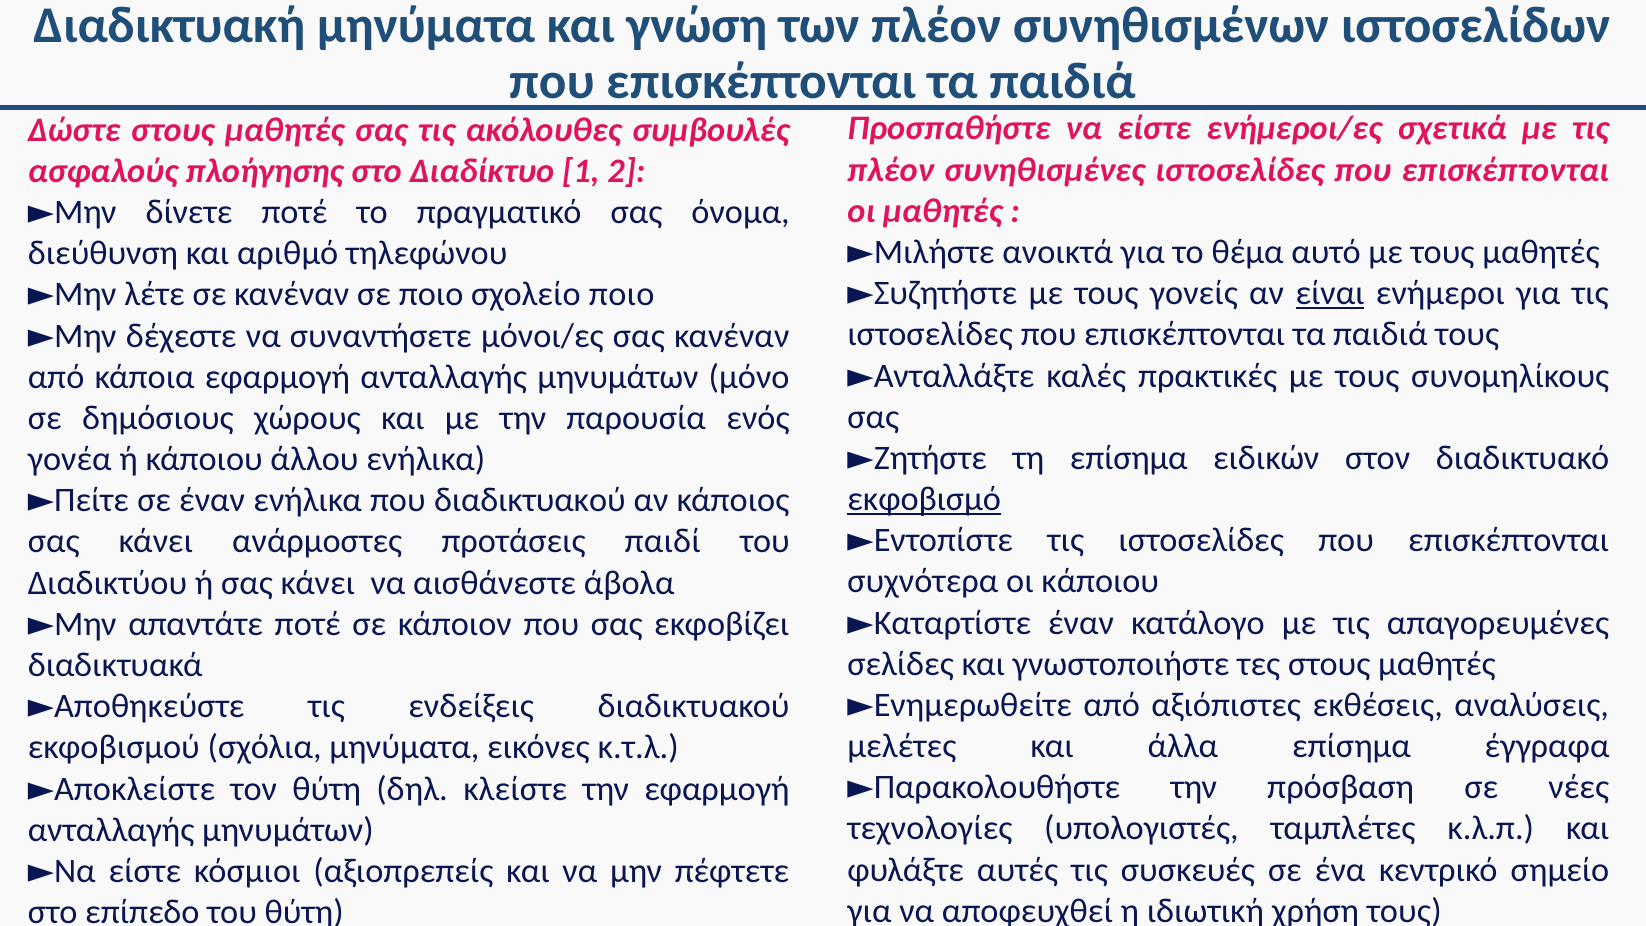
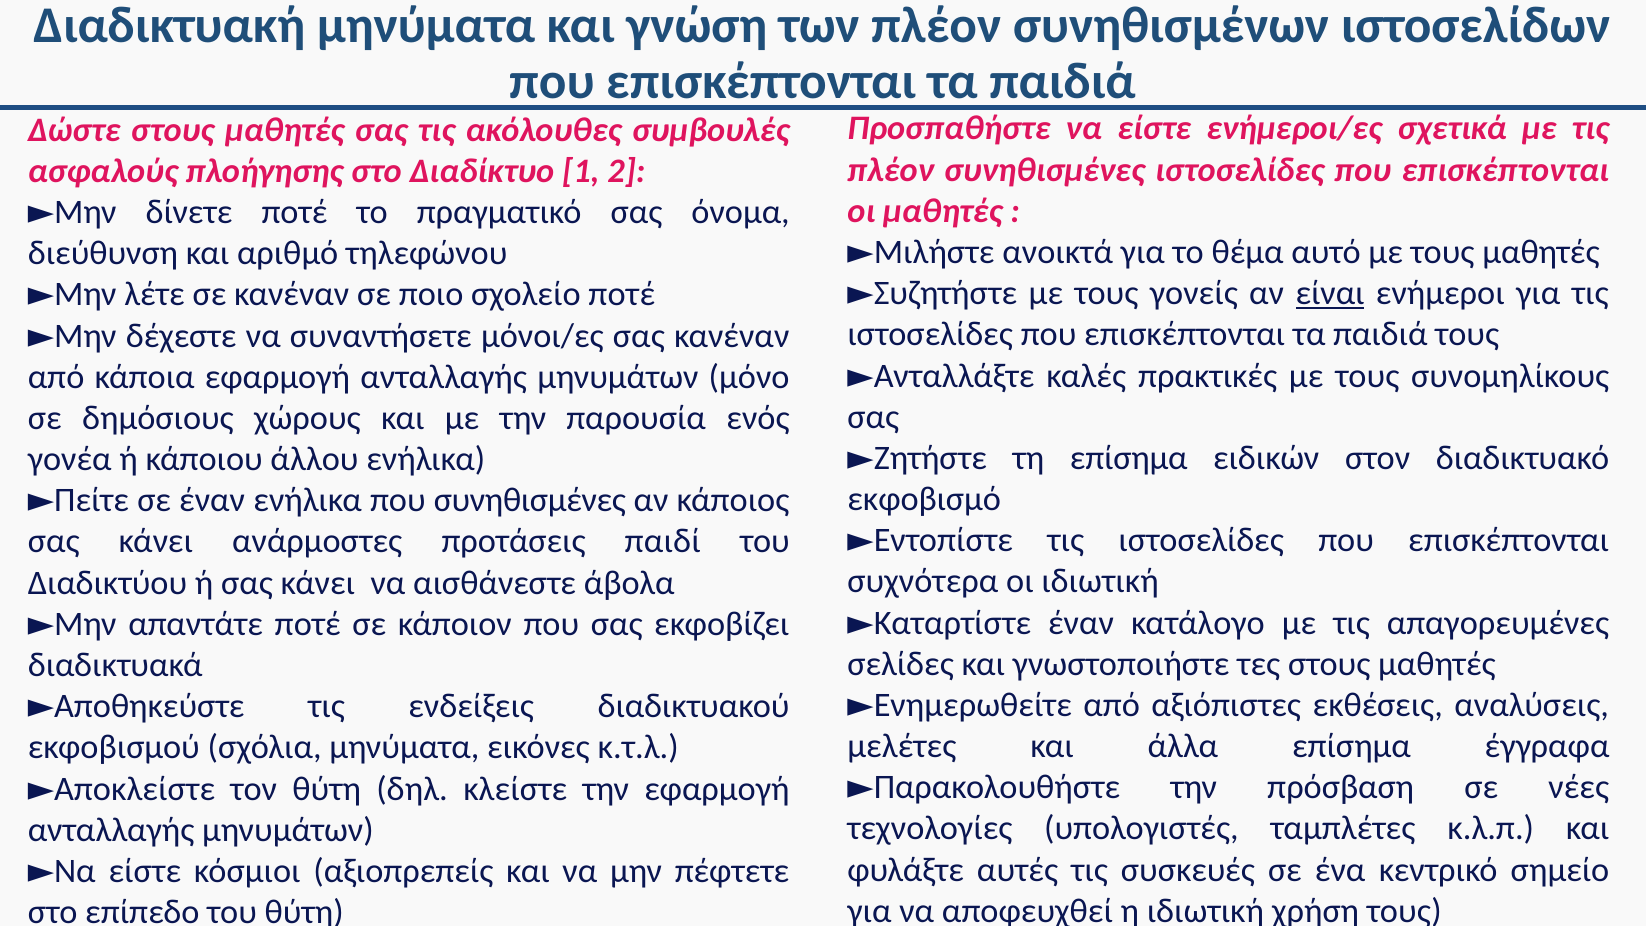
σχολείο ποιο: ποιο -> ποτέ (622, 295)
εκφοβισμό underline: present -> none (924, 499)
που διαδικτυακού: διαδικτυακού -> συνηθισμένες (530, 500)
οι κάποιου: κάποιου -> ιδιωτική (1100, 581)
